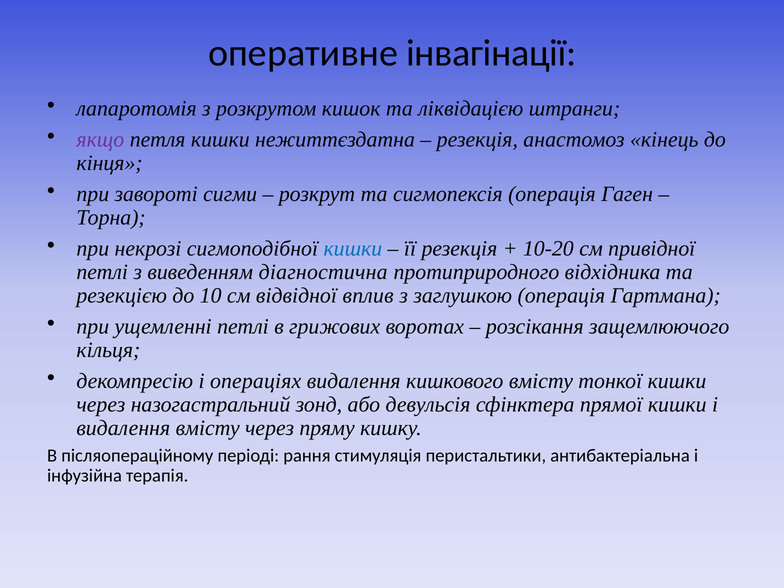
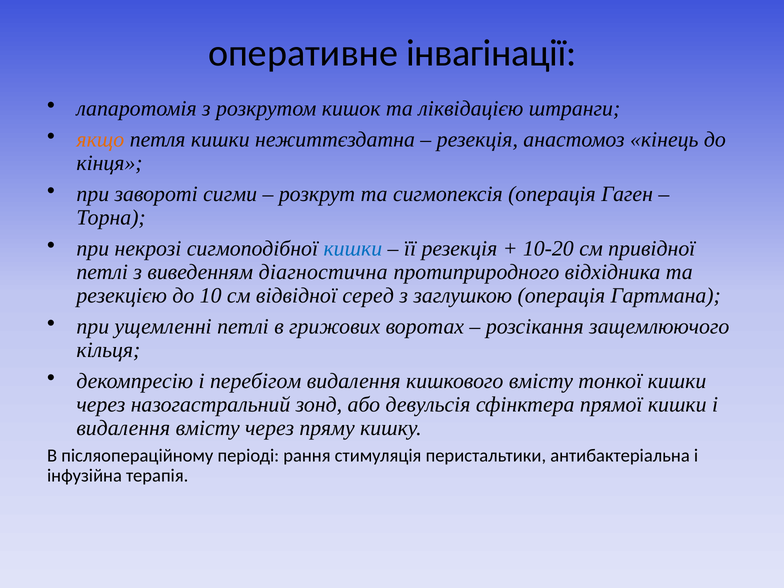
якщо colour: purple -> orange (100, 140)
вплив: вплив -> серед (368, 296)
операціях: операціях -> перебігом (256, 381)
